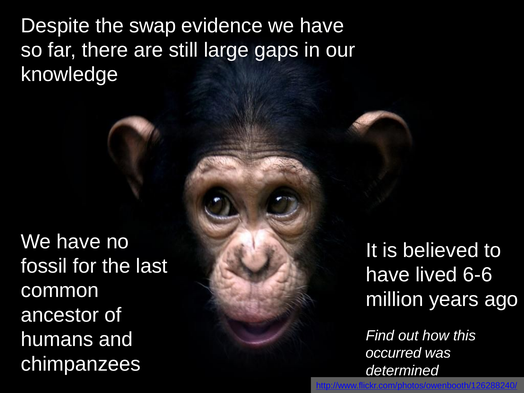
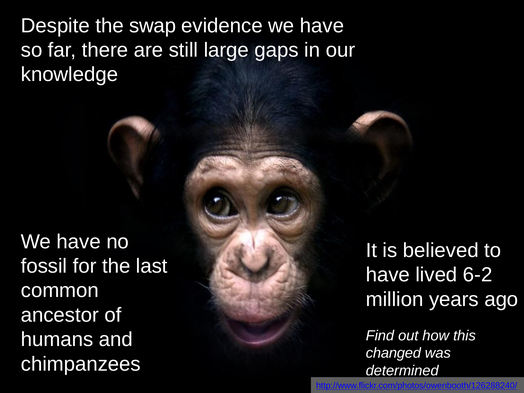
6-6: 6-6 -> 6-2 (478, 275)
occurred: occurred -> changed (393, 353)
